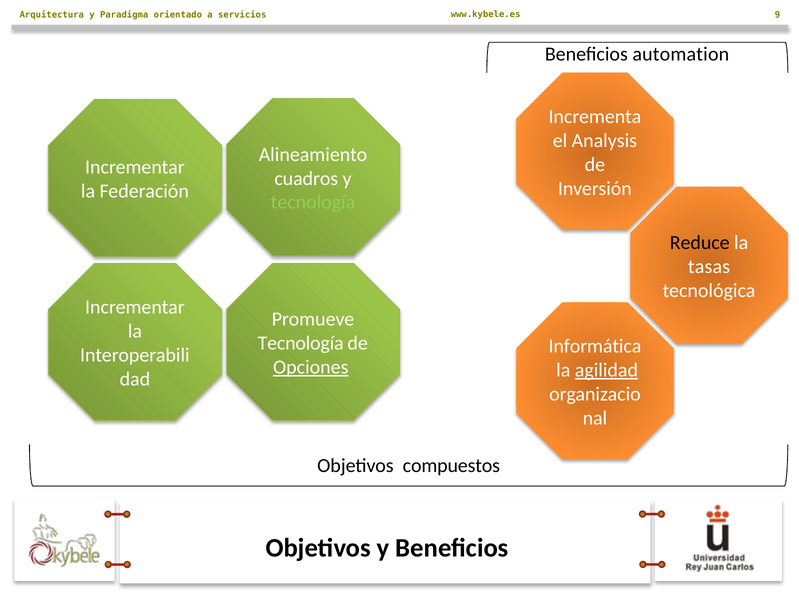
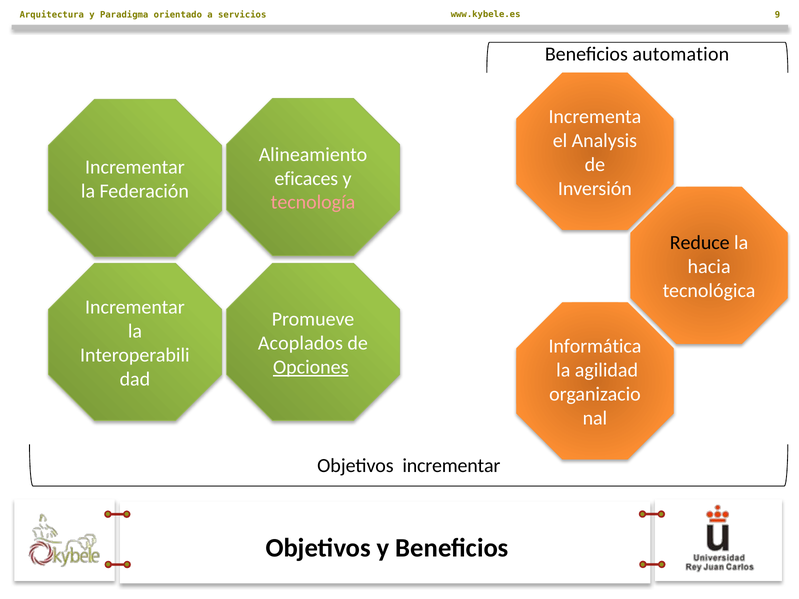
cuadros: cuadros -> eficaces (306, 178)
tecnología colour: light green -> pink (313, 202)
tasas: tasas -> hacia (709, 267)
Tecnología: Tecnología -> Acoplados (300, 343)
agilidad underline: present -> none (606, 370)
Objetivos compuestos: compuestos -> incrementar (451, 466)
